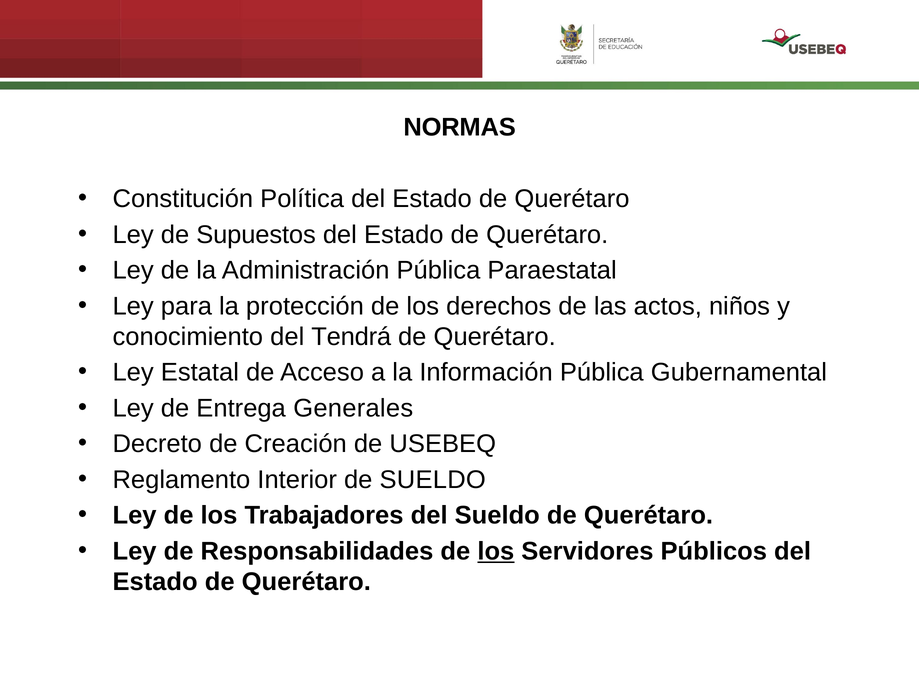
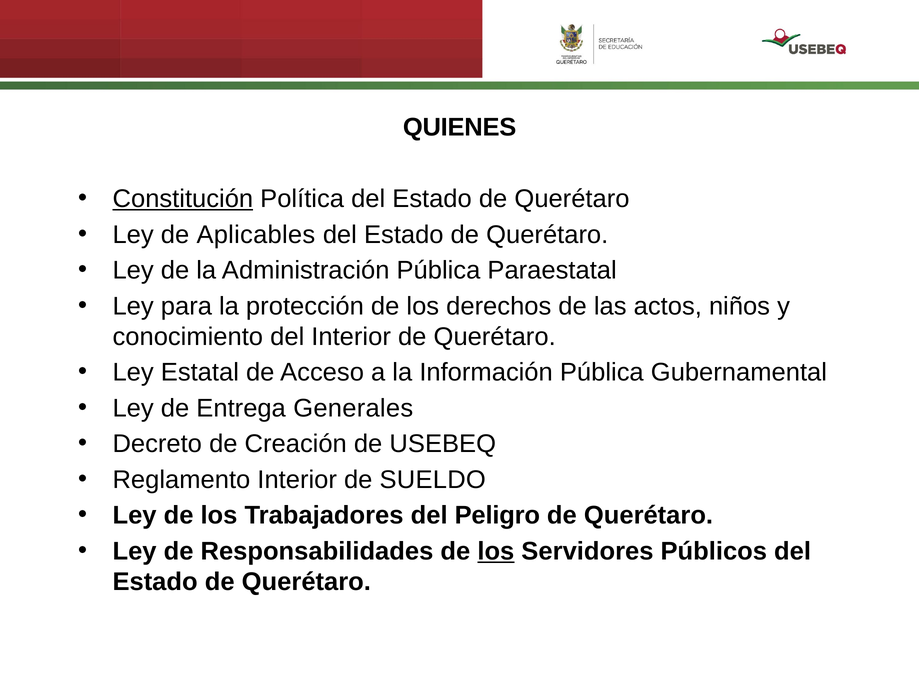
NORMAS: NORMAS -> QUIENES (460, 128)
Constitución underline: none -> present (183, 199)
Supuestos: Supuestos -> Aplicables (256, 235)
del Tendrá: Tendrá -> Interior (351, 337)
del Sueldo: Sueldo -> Peligro (497, 516)
